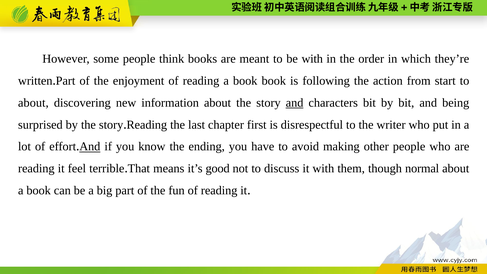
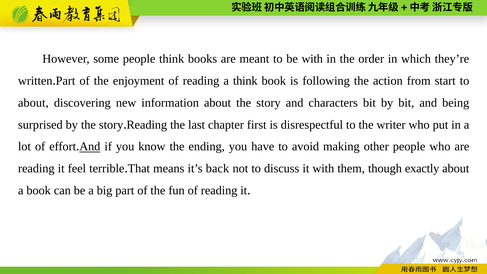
reading a book: book -> think (245, 81)
and underline: present -> none (295, 103)
good: good -> back (217, 169)
normal: normal -> exactly (422, 169)
